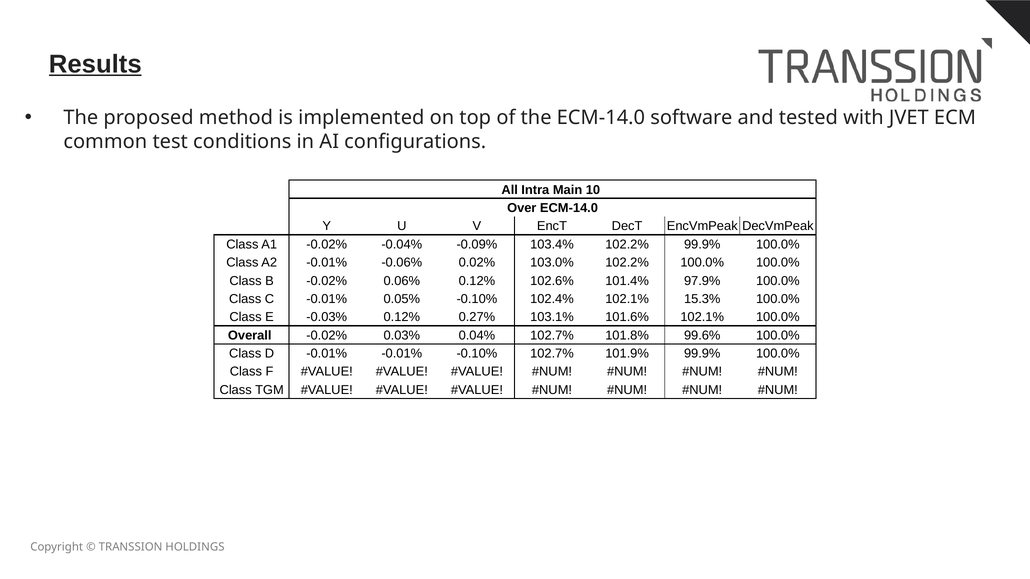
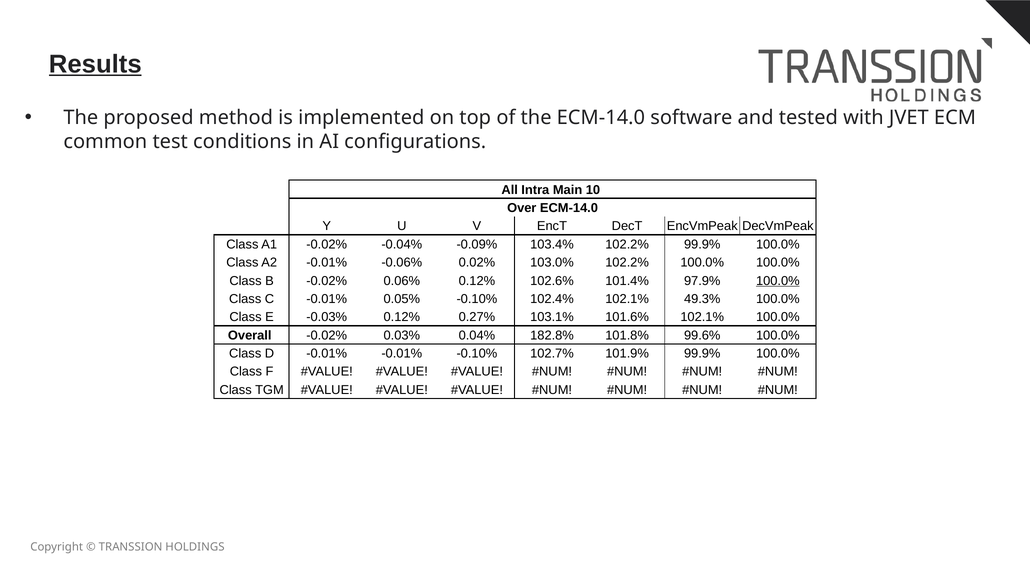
100.0% underline: none -> present (778, 281)
15.3%: 15.3% -> 49.3% (702, 299)
0.04% 102.7%: 102.7% -> 182.8% (552, 336)
